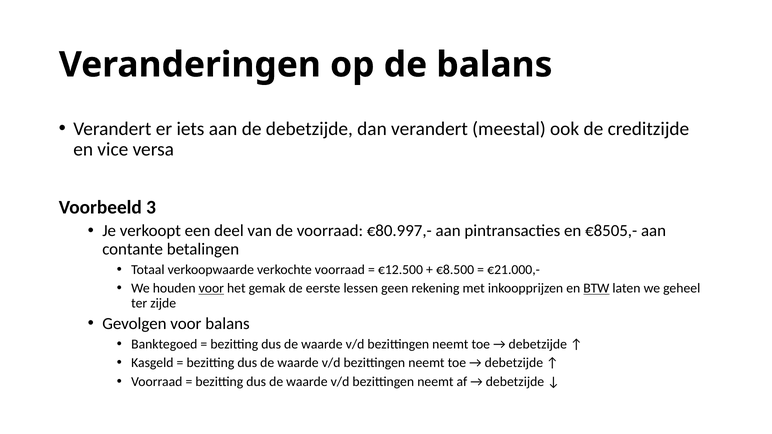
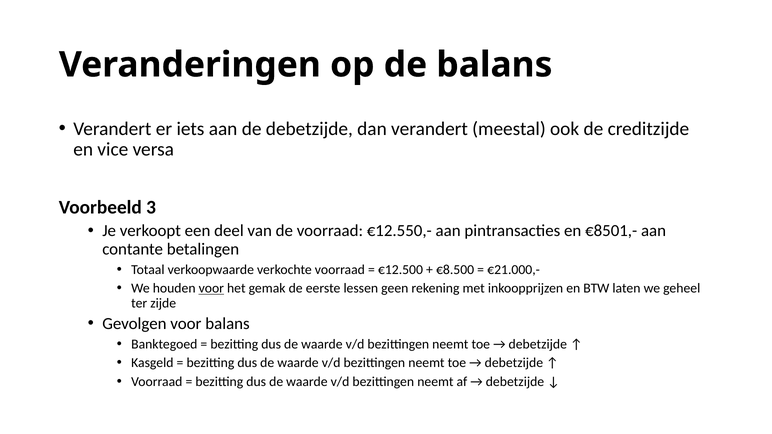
€80.997,-: €80.997,- -> €12.550,- (399, 231)
€8505,-: €8505,- -> €8501,- (611, 231)
BTW underline: present -> none (596, 288)
